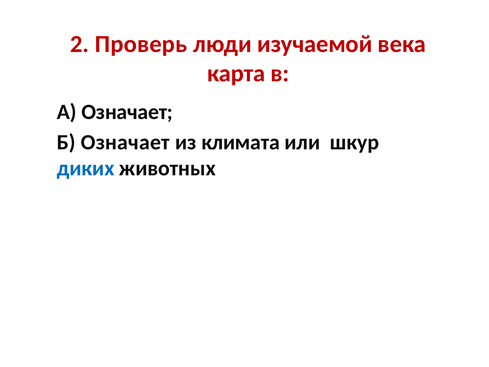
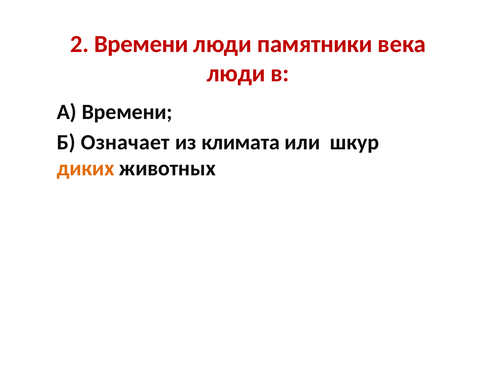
2 Проверь: Проверь -> Времени (141, 44)
изучаемой: изучаемой -> памятники (315, 44)
карта: карта -> люди (236, 73)
А Означает: Означает -> Времени (127, 112)
диких colour: blue -> orange (86, 168)
